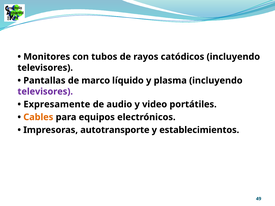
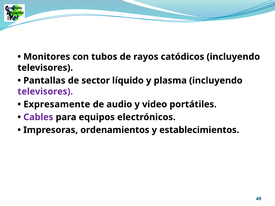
marco: marco -> sector (96, 81)
Cables colour: orange -> purple (38, 117)
autotransporte: autotransporte -> ordenamientos (115, 130)
